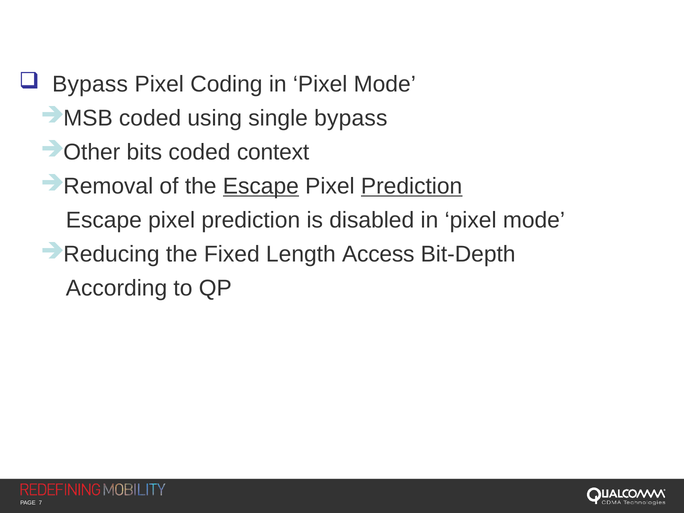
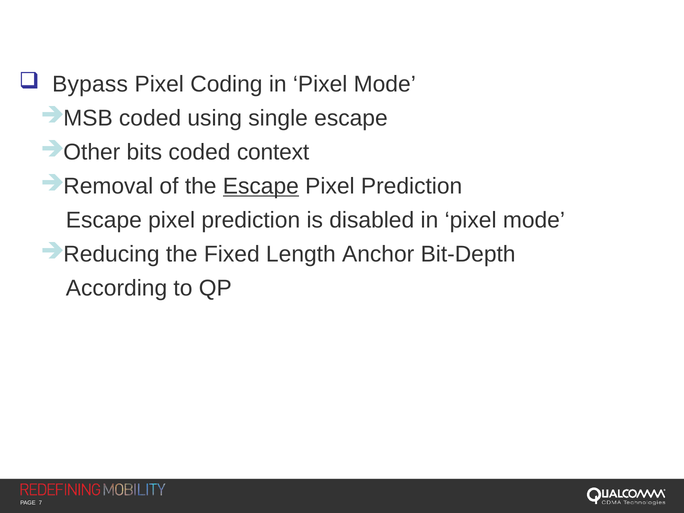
single bypass: bypass -> escape (351, 118)
Prediction underline: present -> none (412, 186)
Access: Access -> Anchor (378, 254)
